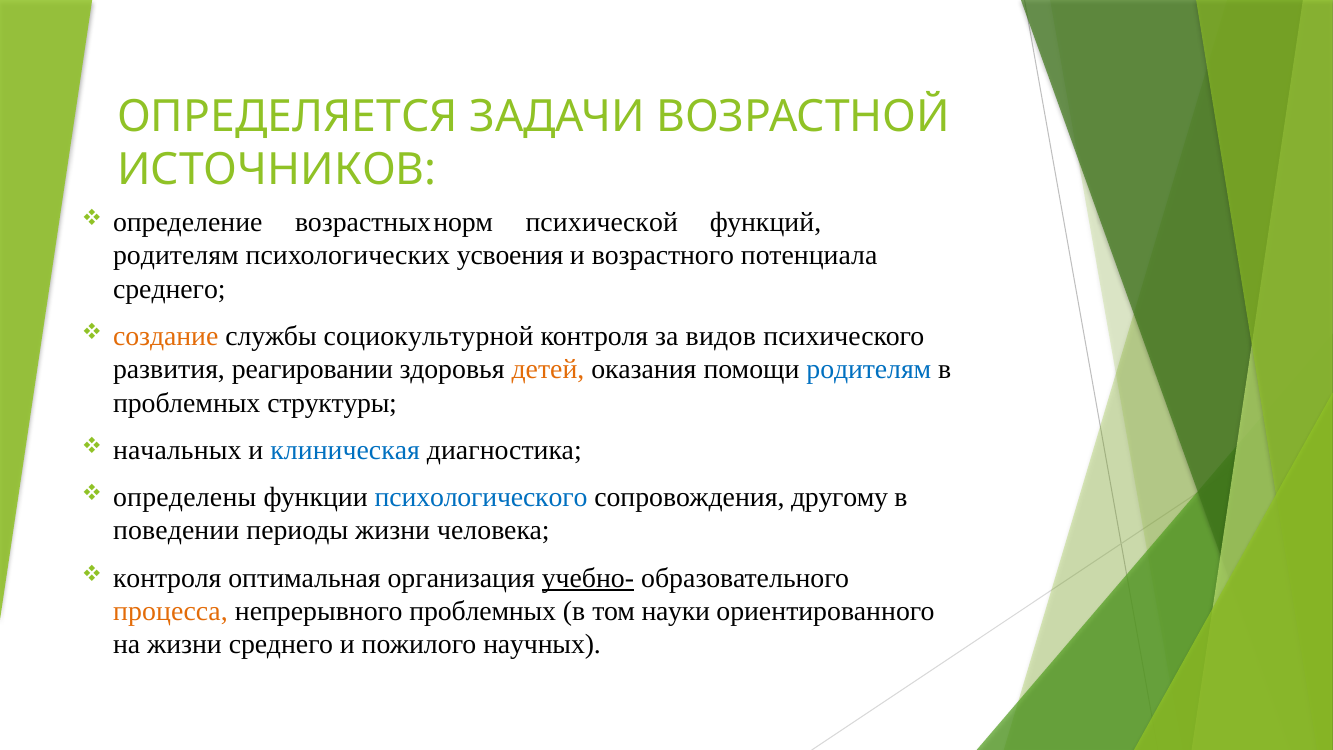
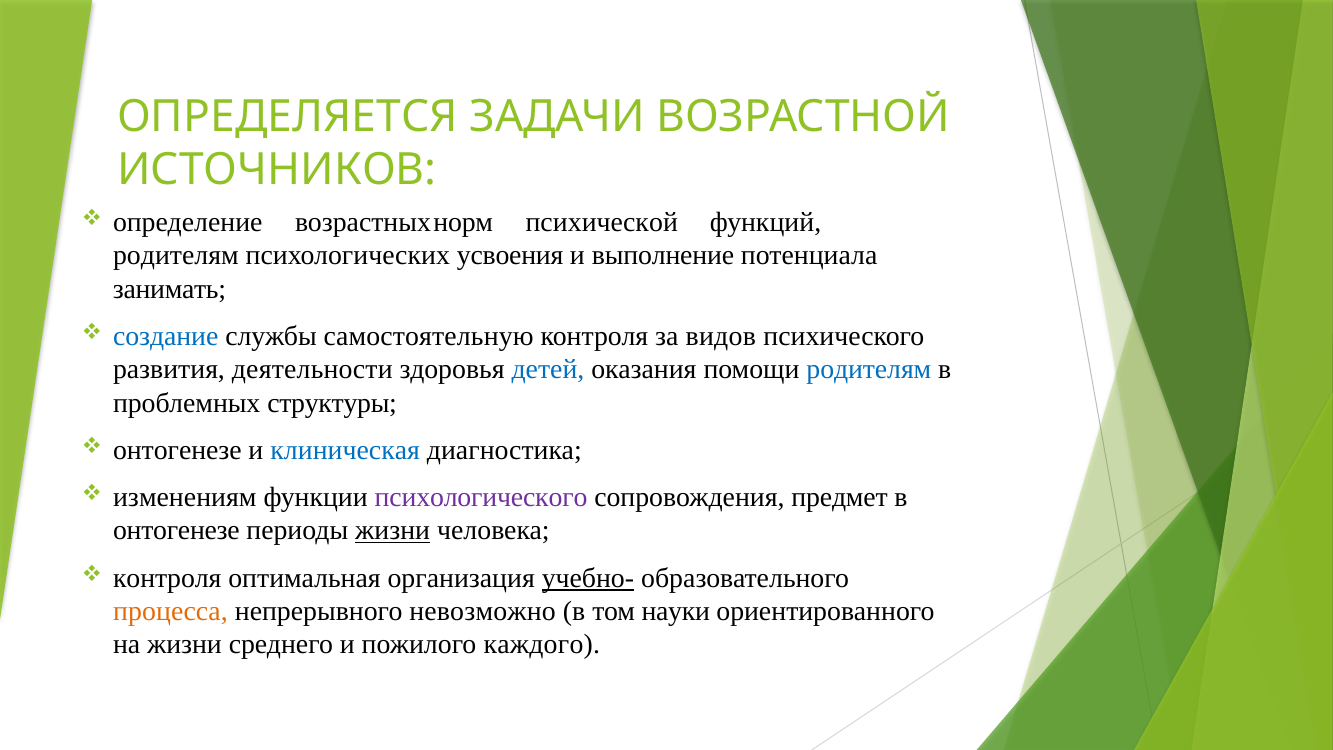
возрастного: возрастного -> выполнение (663, 255)
среднего: среднего -> занимать (169, 289)
создание colour: orange -> blue (166, 336)
социокультурной: социокультурной -> самостоятельную (429, 336)
реагировании: реагировании -> деятельности (312, 369)
детей colour: orange -> blue (548, 369)
начальных: начальных -> онтогенезе (177, 450)
определены: определены -> изменениям (185, 497)
психологического colour: blue -> purple (481, 497)
другому: другому -> предмет (840, 497)
поведении: поведении -> онтогенезе (176, 531)
жизни underline: none -> present (393, 531)
непрерывного проблемных: проблемных -> невозможно (483, 611)
научных: научных -> каждого (542, 644)
